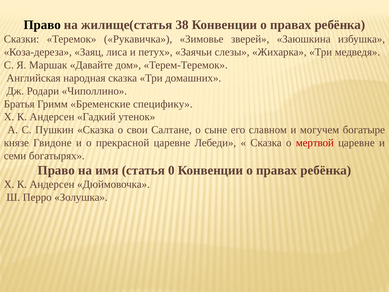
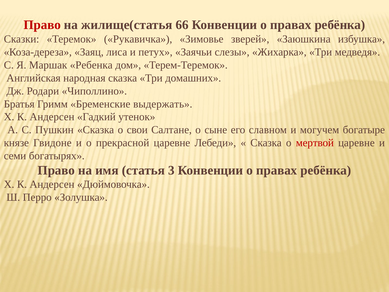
Право colour: black -> red (42, 25)
38: 38 -> 66 (182, 25)
Давайте: Давайте -> Ребенка (91, 65)
специфику: специфику -> выдержать (163, 104)
0: 0 -> 3 (171, 170)
